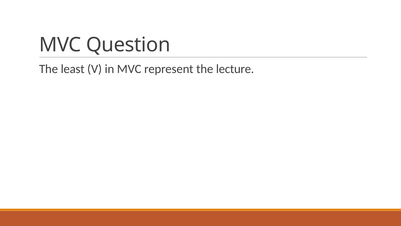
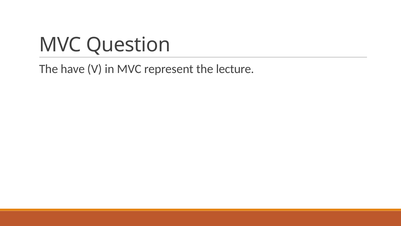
least: least -> have (73, 69)
